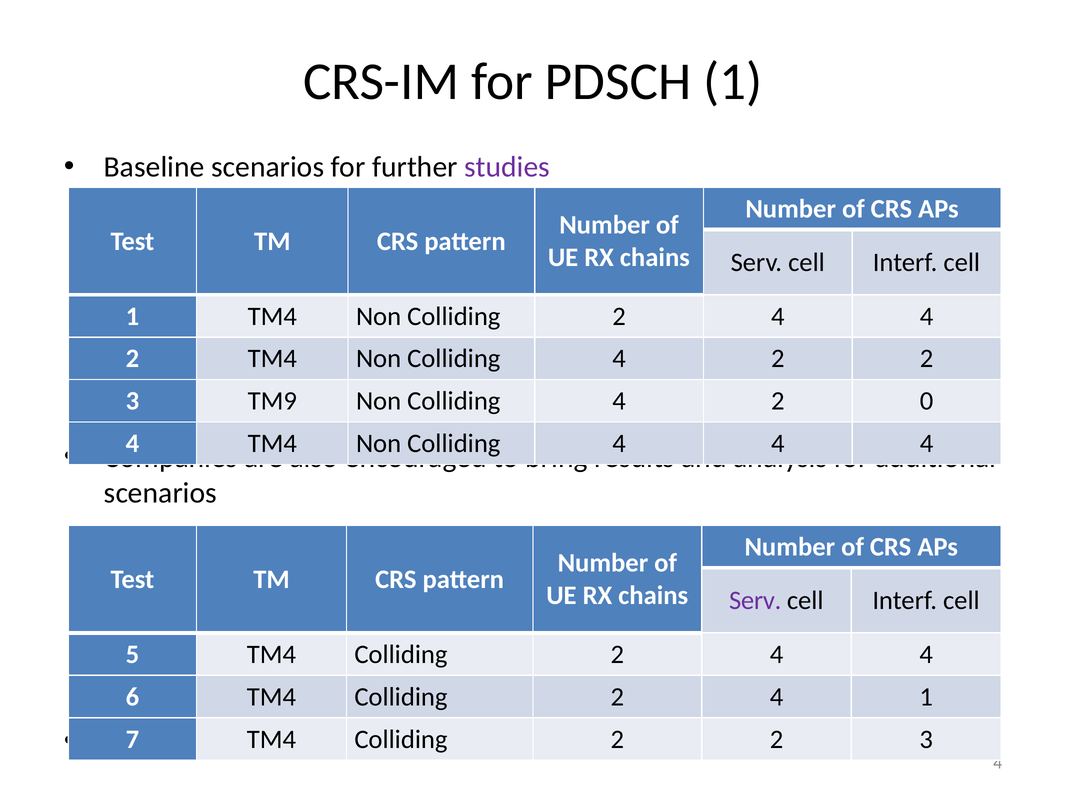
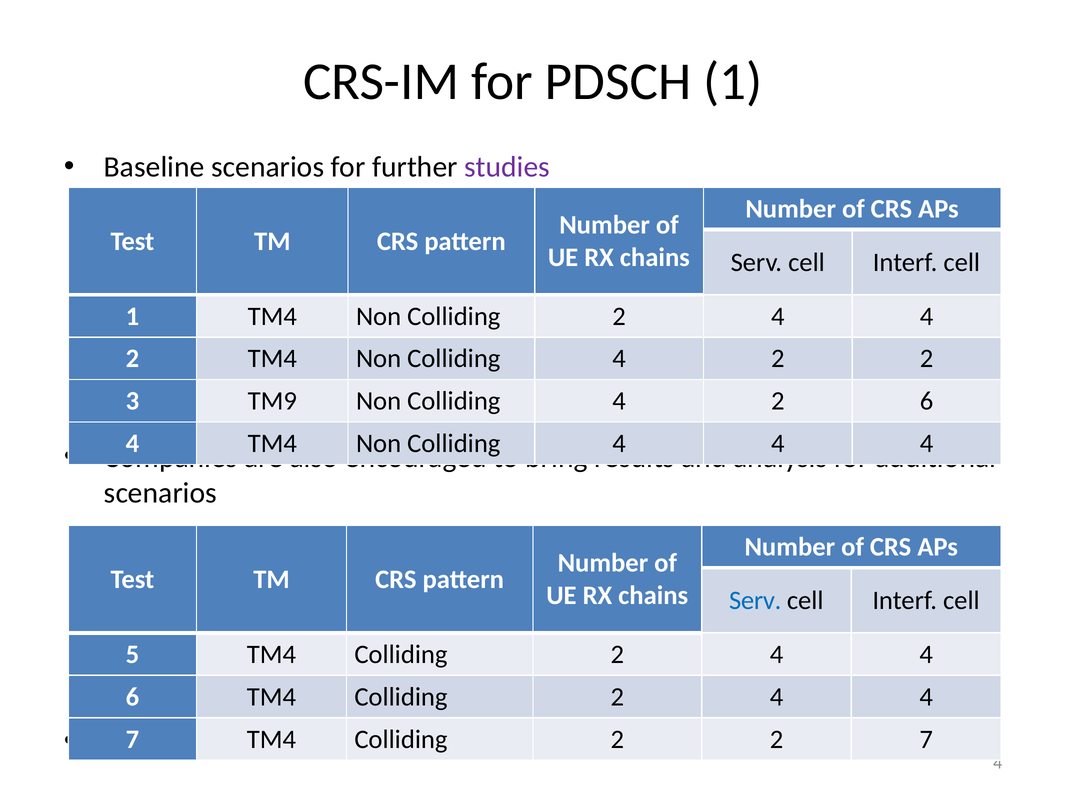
2 0: 0 -> 6 (927, 401)
Serv colour: purple -> blue (755, 601)
1: 1 -> 4 (926, 697)
3: 3 -> 7 (926, 740)
